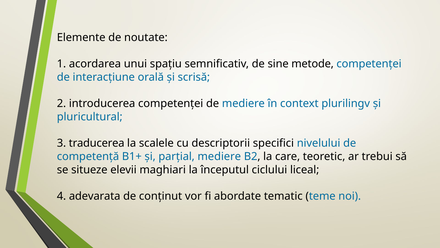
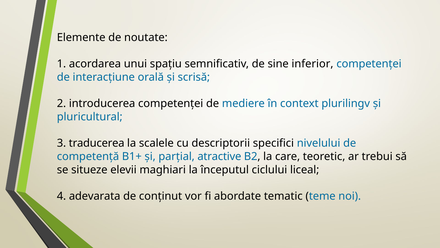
metode: metode -> inferior (312, 64)
parțial mediere: mediere -> atractive (219, 156)
